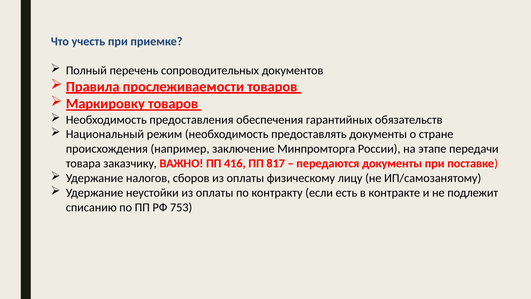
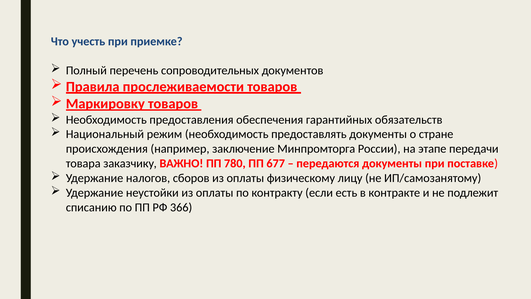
416: 416 -> 780 (235, 163)
817: 817 -> 677 (276, 163)
753: 753 -> 366 (181, 207)
